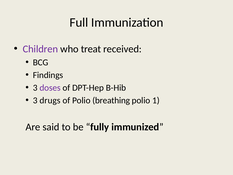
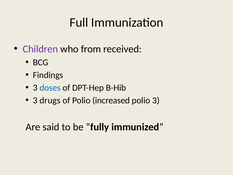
treat: treat -> from (91, 49)
doses colour: purple -> blue (50, 88)
breathing: breathing -> increased (111, 100)
polio 1: 1 -> 3 (156, 100)
